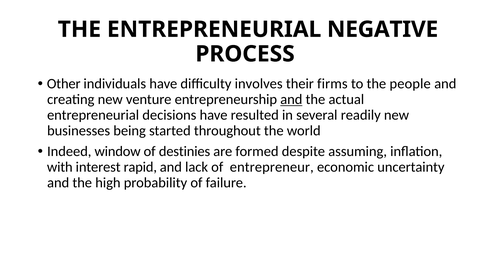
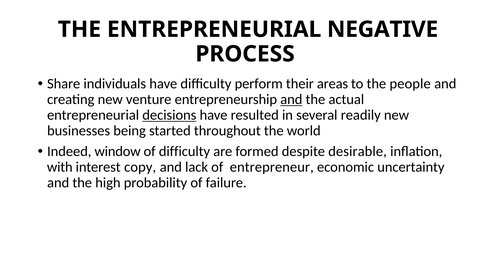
Other: Other -> Share (64, 84)
involves: involves -> perform (259, 84)
firms: firms -> areas (333, 84)
decisions underline: none -> present (169, 115)
of destinies: destinies -> difficulty (184, 152)
assuming: assuming -> desirable (358, 152)
rapid: rapid -> copy (140, 167)
